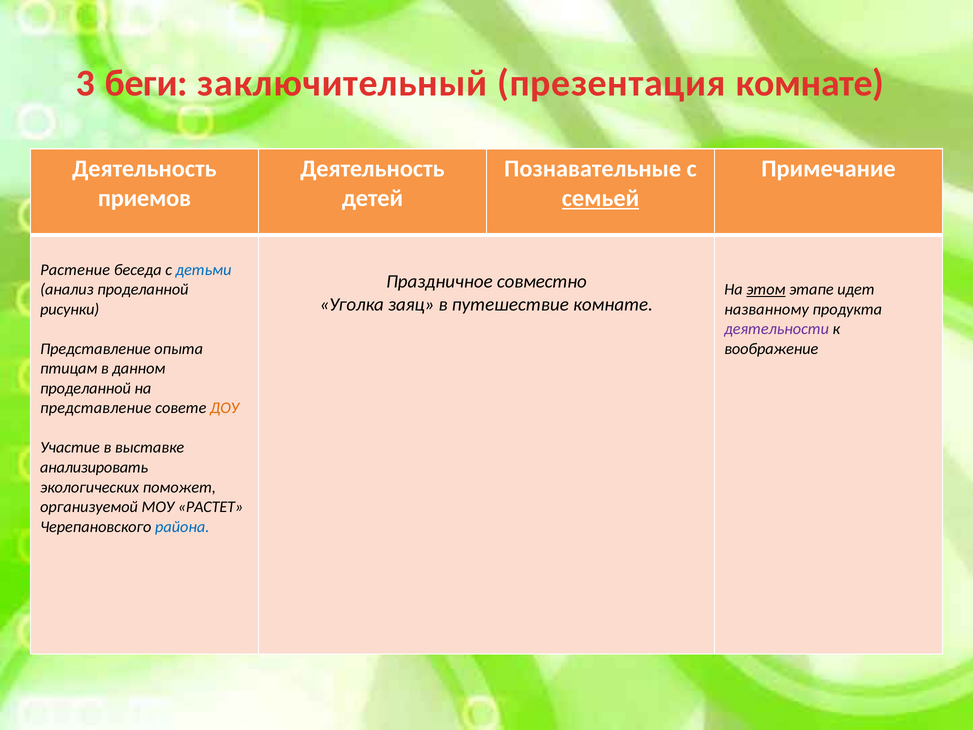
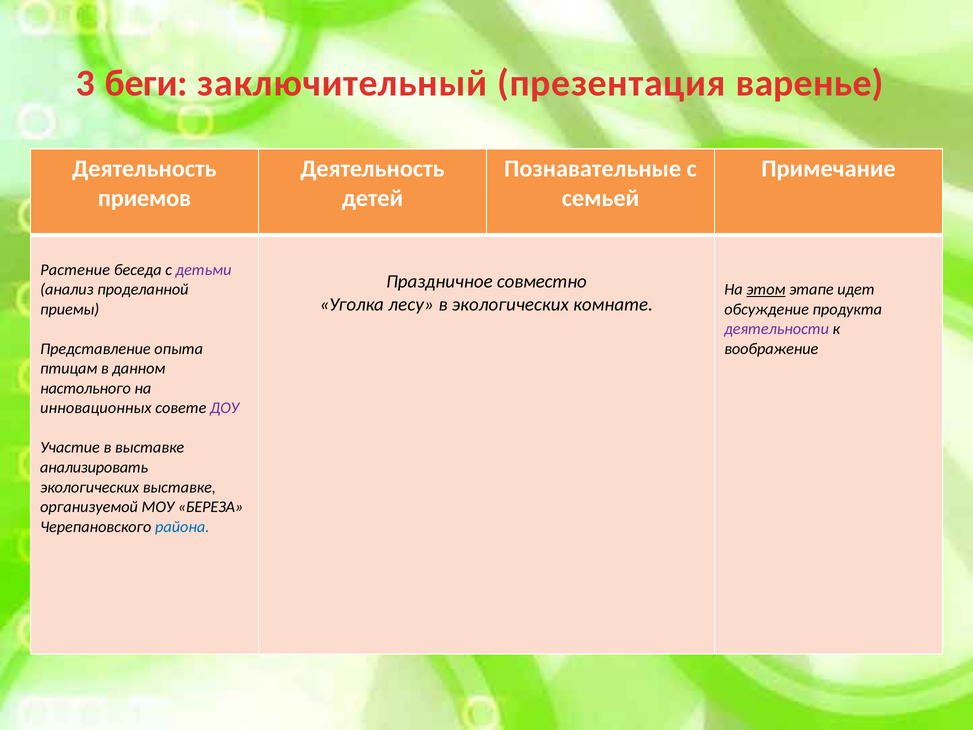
презентация комнате: комнате -> варенье (810, 83)
семьей underline: present -> none (601, 198)
детьми colour: blue -> purple (204, 270)
заяц: заяц -> лесу (411, 304)
в путешествие: путешествие -> экологических (510, 304)
рисунки: рисунки -> приемы (70, 309)
названному: названному -> обсуждение (767, 309)
проделанной: проделанной -> настольного (86, 388)
представление: представление -> инновационных (96, 408)
ДОУ colour: orange -> purple (225, 408)
экологических поможет: поможет -> выставке (179, 487)
РАСТЕТ: РАСТЕТ -> БЕРЕЗА (211, 507)
